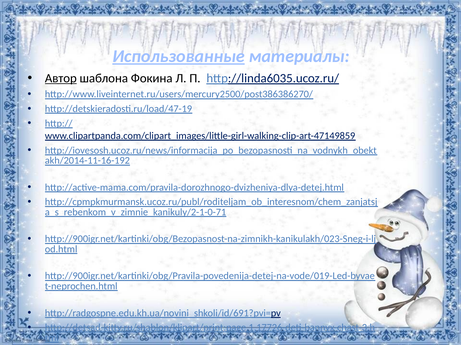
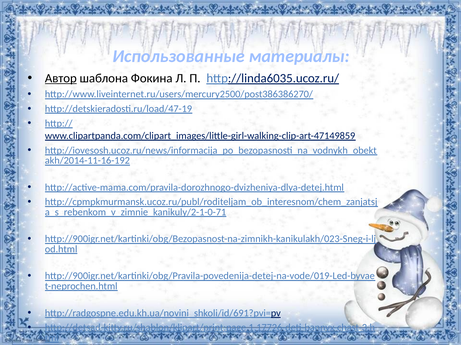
Использованные underline: present -> none (179, 56)
